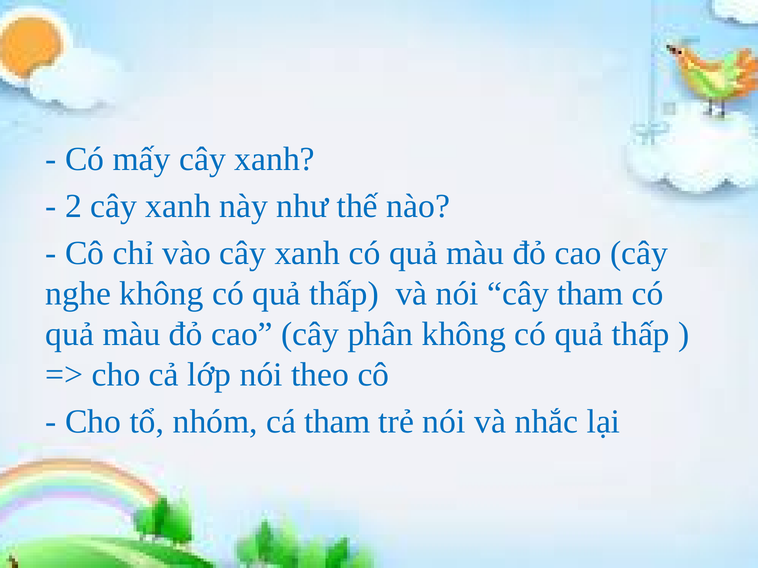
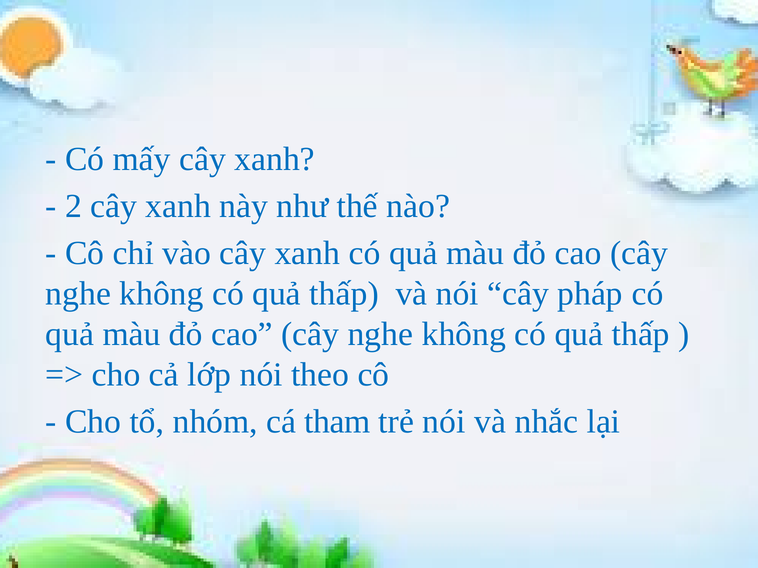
cây tham: tham -> pháp (590, 294)
phân: phân -> nghe (380, 334)
